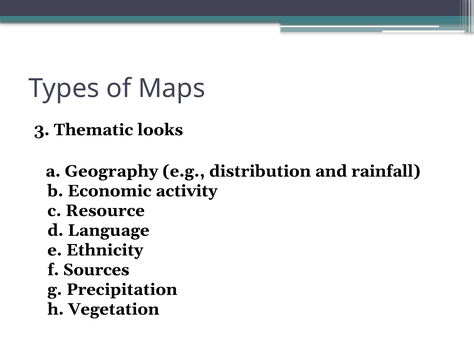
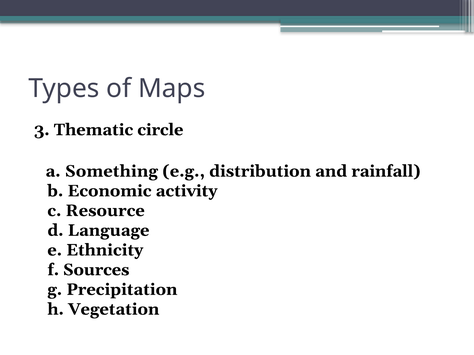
looks: looks -> circle (160, 130)
Geography: Geography -> Something (111, 171)
